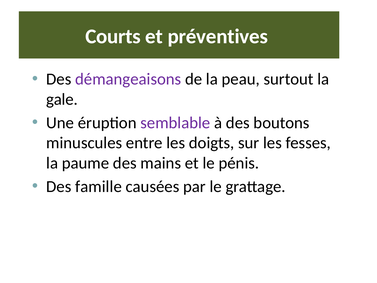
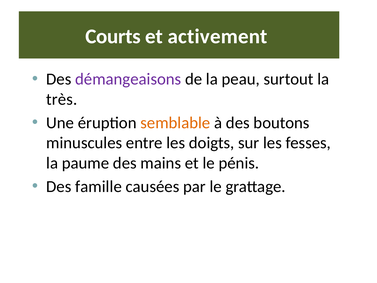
préventives: préventives -> activement (218, 36)
gale: gale -> très (62, 99)
semblable colour: purple -> orange (175, 123)
